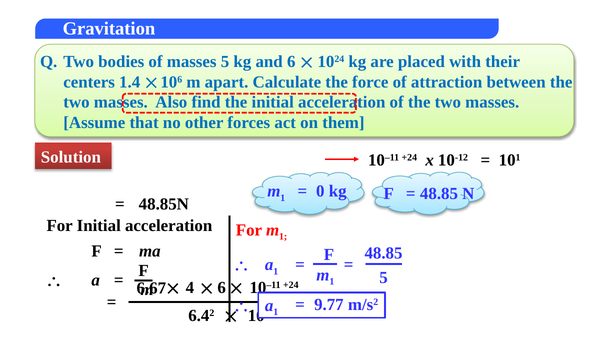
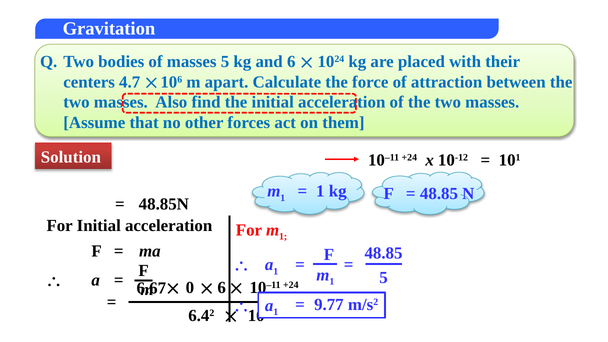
1.4: 1.4 -> 4.7 (130, 82)
0: 0 -> 1 (320, 191)
4: 4 -> 0 (190, 288)
